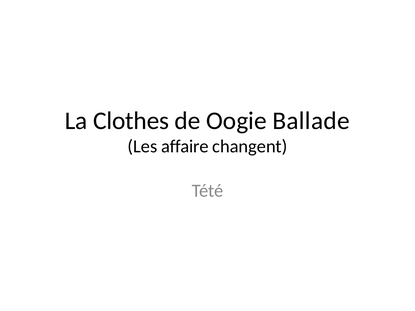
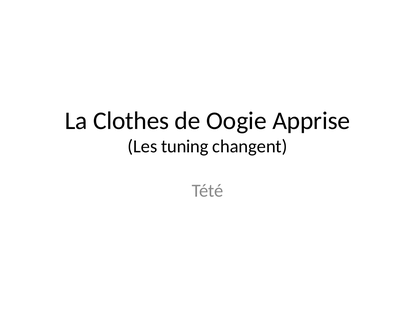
Ballade: Ballade -> Apprise (311, 121)
affaire: affaire -> tuning (185, 147)
